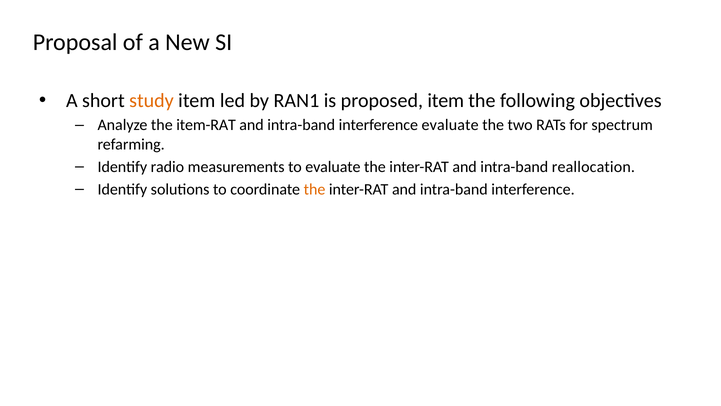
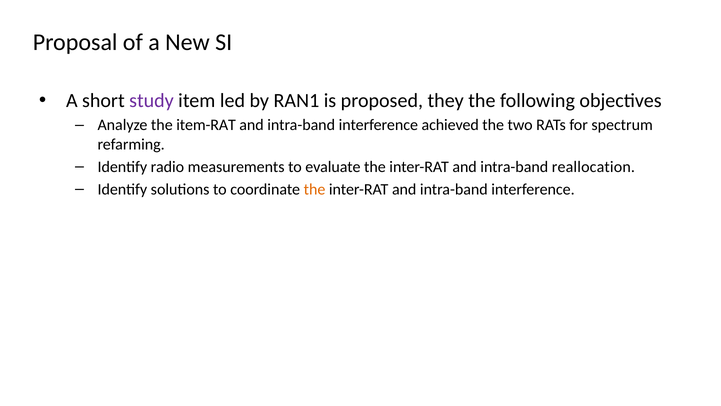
study colour: orange -> purple (151, 101)
proposed item: item -> they (446, 101)
interference evaluate: evaluate -> achieved (450, 125)
